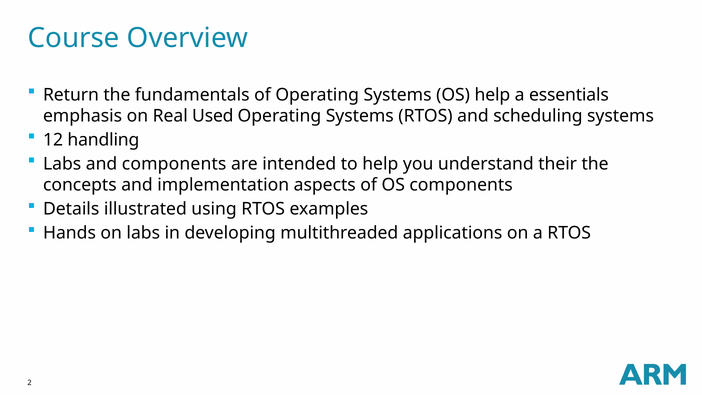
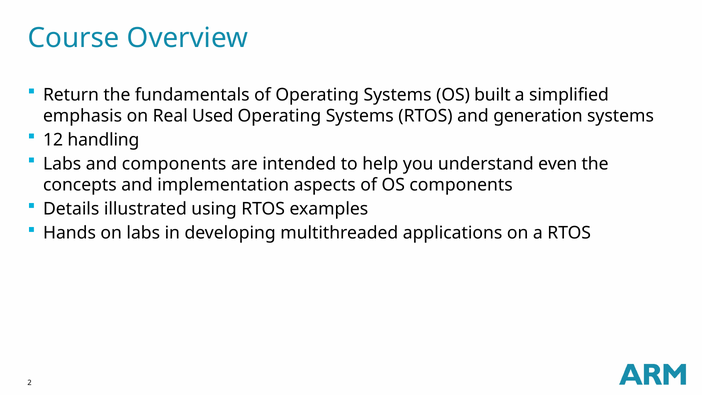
OS help: help -> built (492, 95)
essentials: essentials -> simplified (569, 95)
scheduling: scheduling -> generation (538, 116)
their: their -> even (558, 164)
